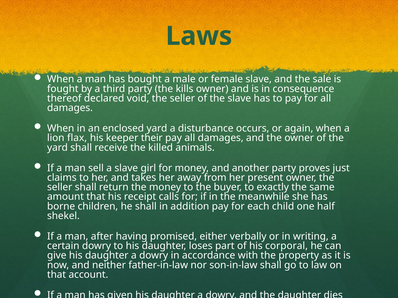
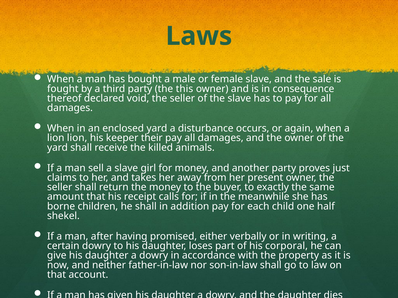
kills: kills -> this (184, 89)
lion flax: flax -> lion (77, 138)
